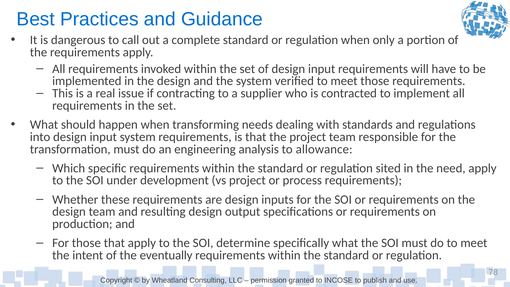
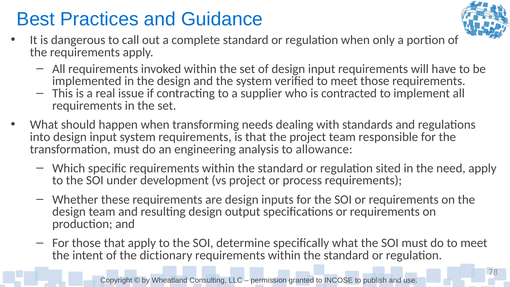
eventually: eventually -> dictionary (166, 255)
